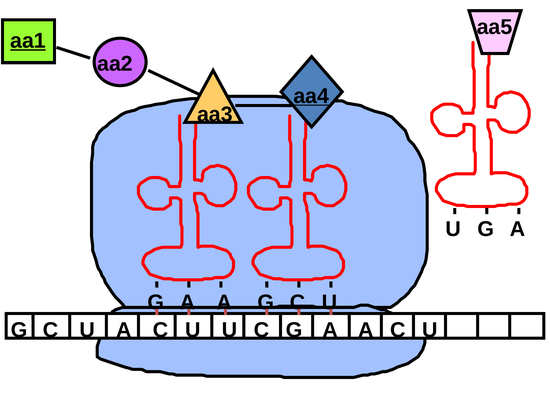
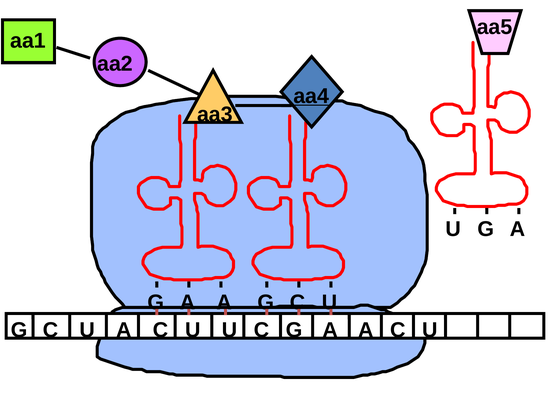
aa1 underline: present -> none (28, 41)
